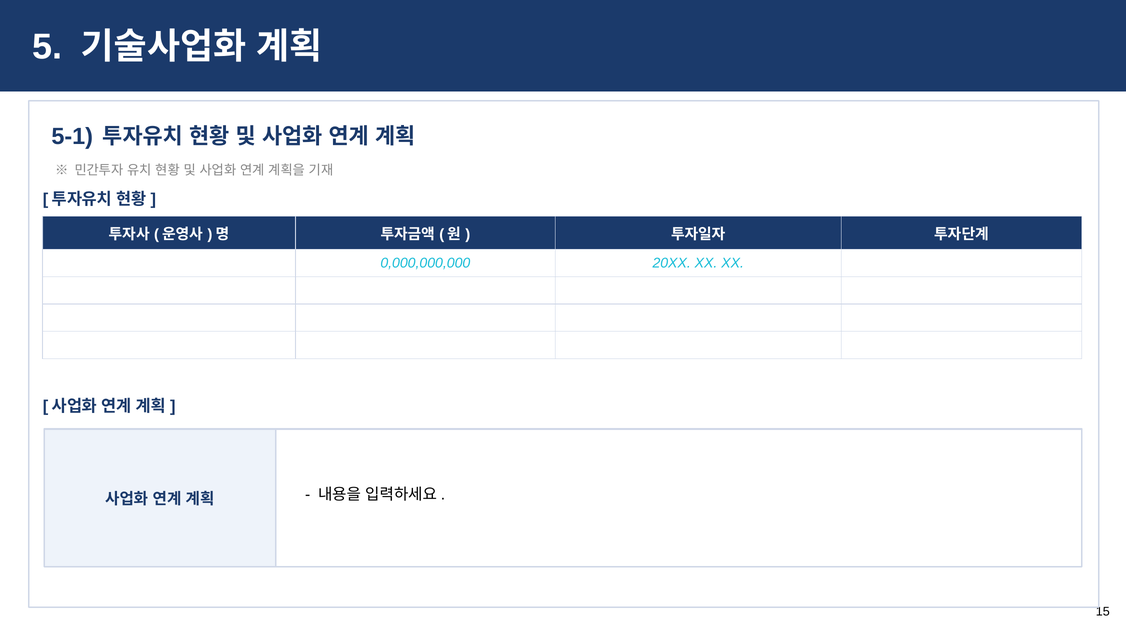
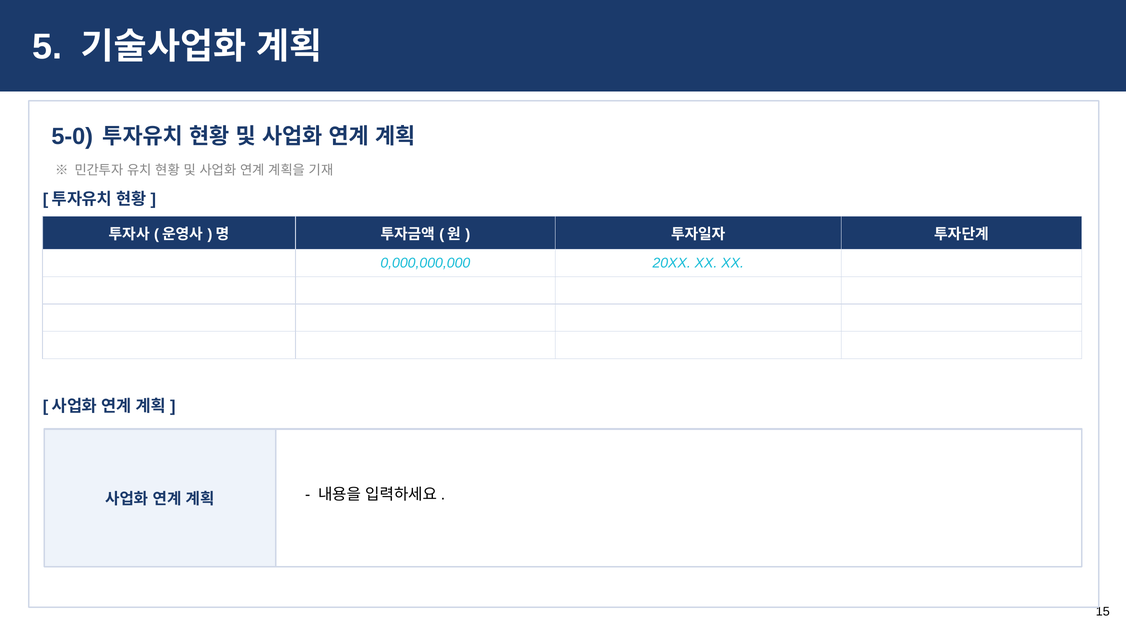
5-1: 5-1 -> 5-0 (72, 136)
